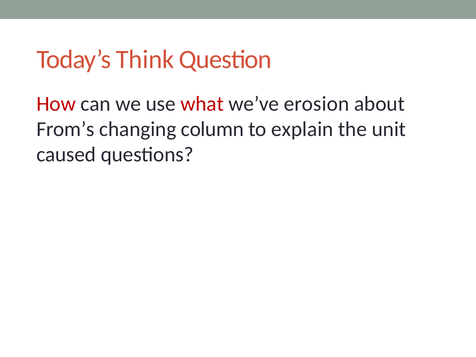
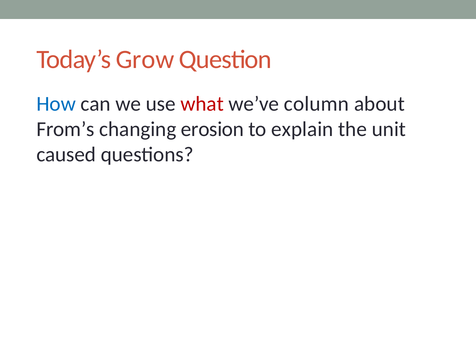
Think: Think -> Grow (145, 59)
How colour: red -> blue (56, 104)
erosion: erosion -> column (316, 104)
column: column -> erosion (212, 129)
